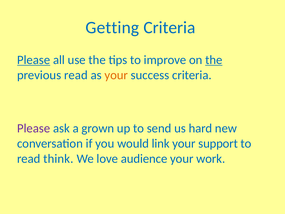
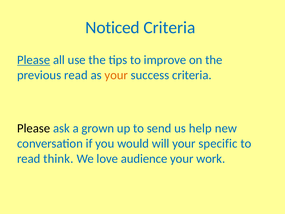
Getting: Getting -> Noticed (113, 28)
the underline: present -> none (214, 60)
Please colour: purple -> black (34, 128)
hard: hard -> help (200, 128)
link: link -> will (161, 143)
support: support -> specific (218, 143)
